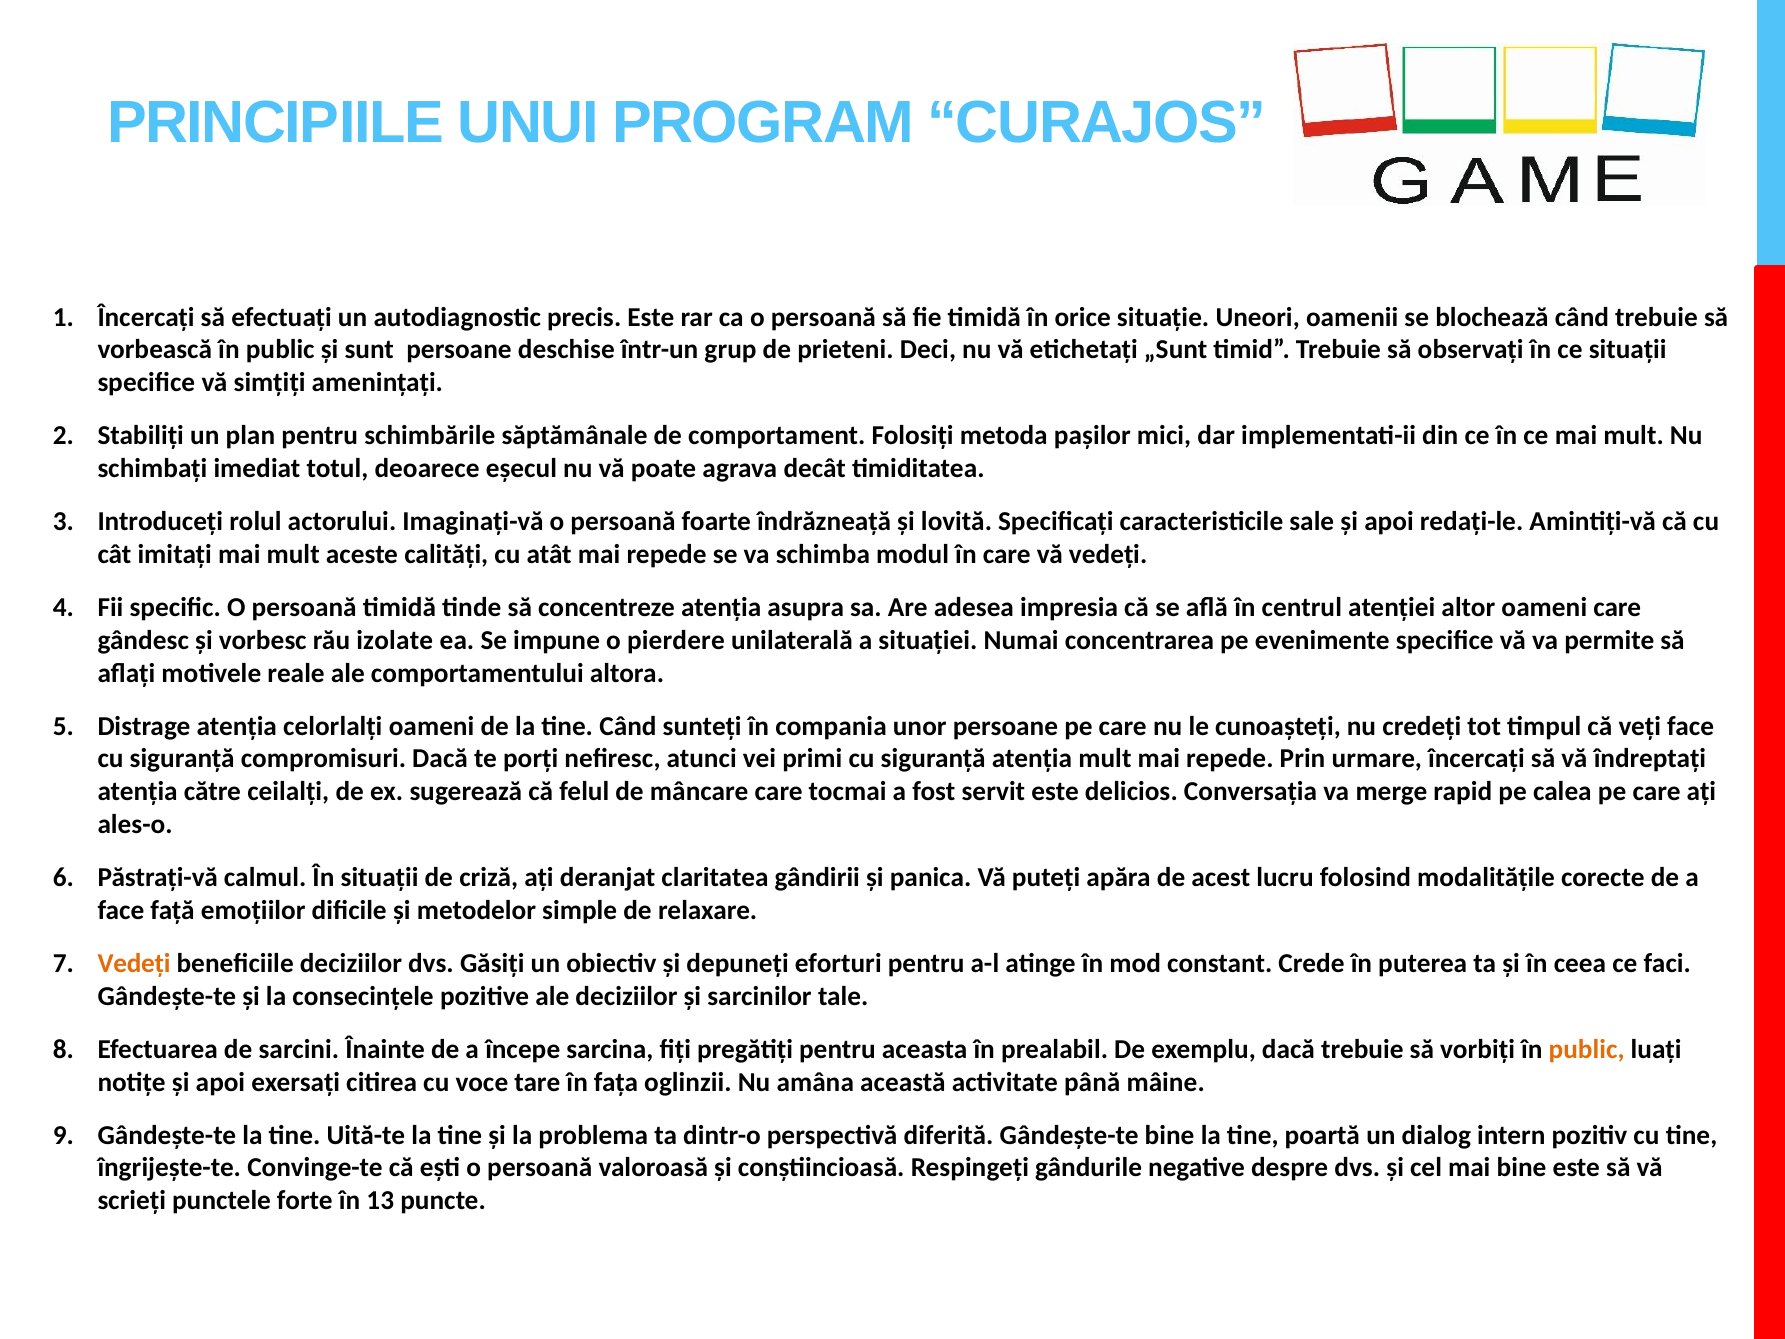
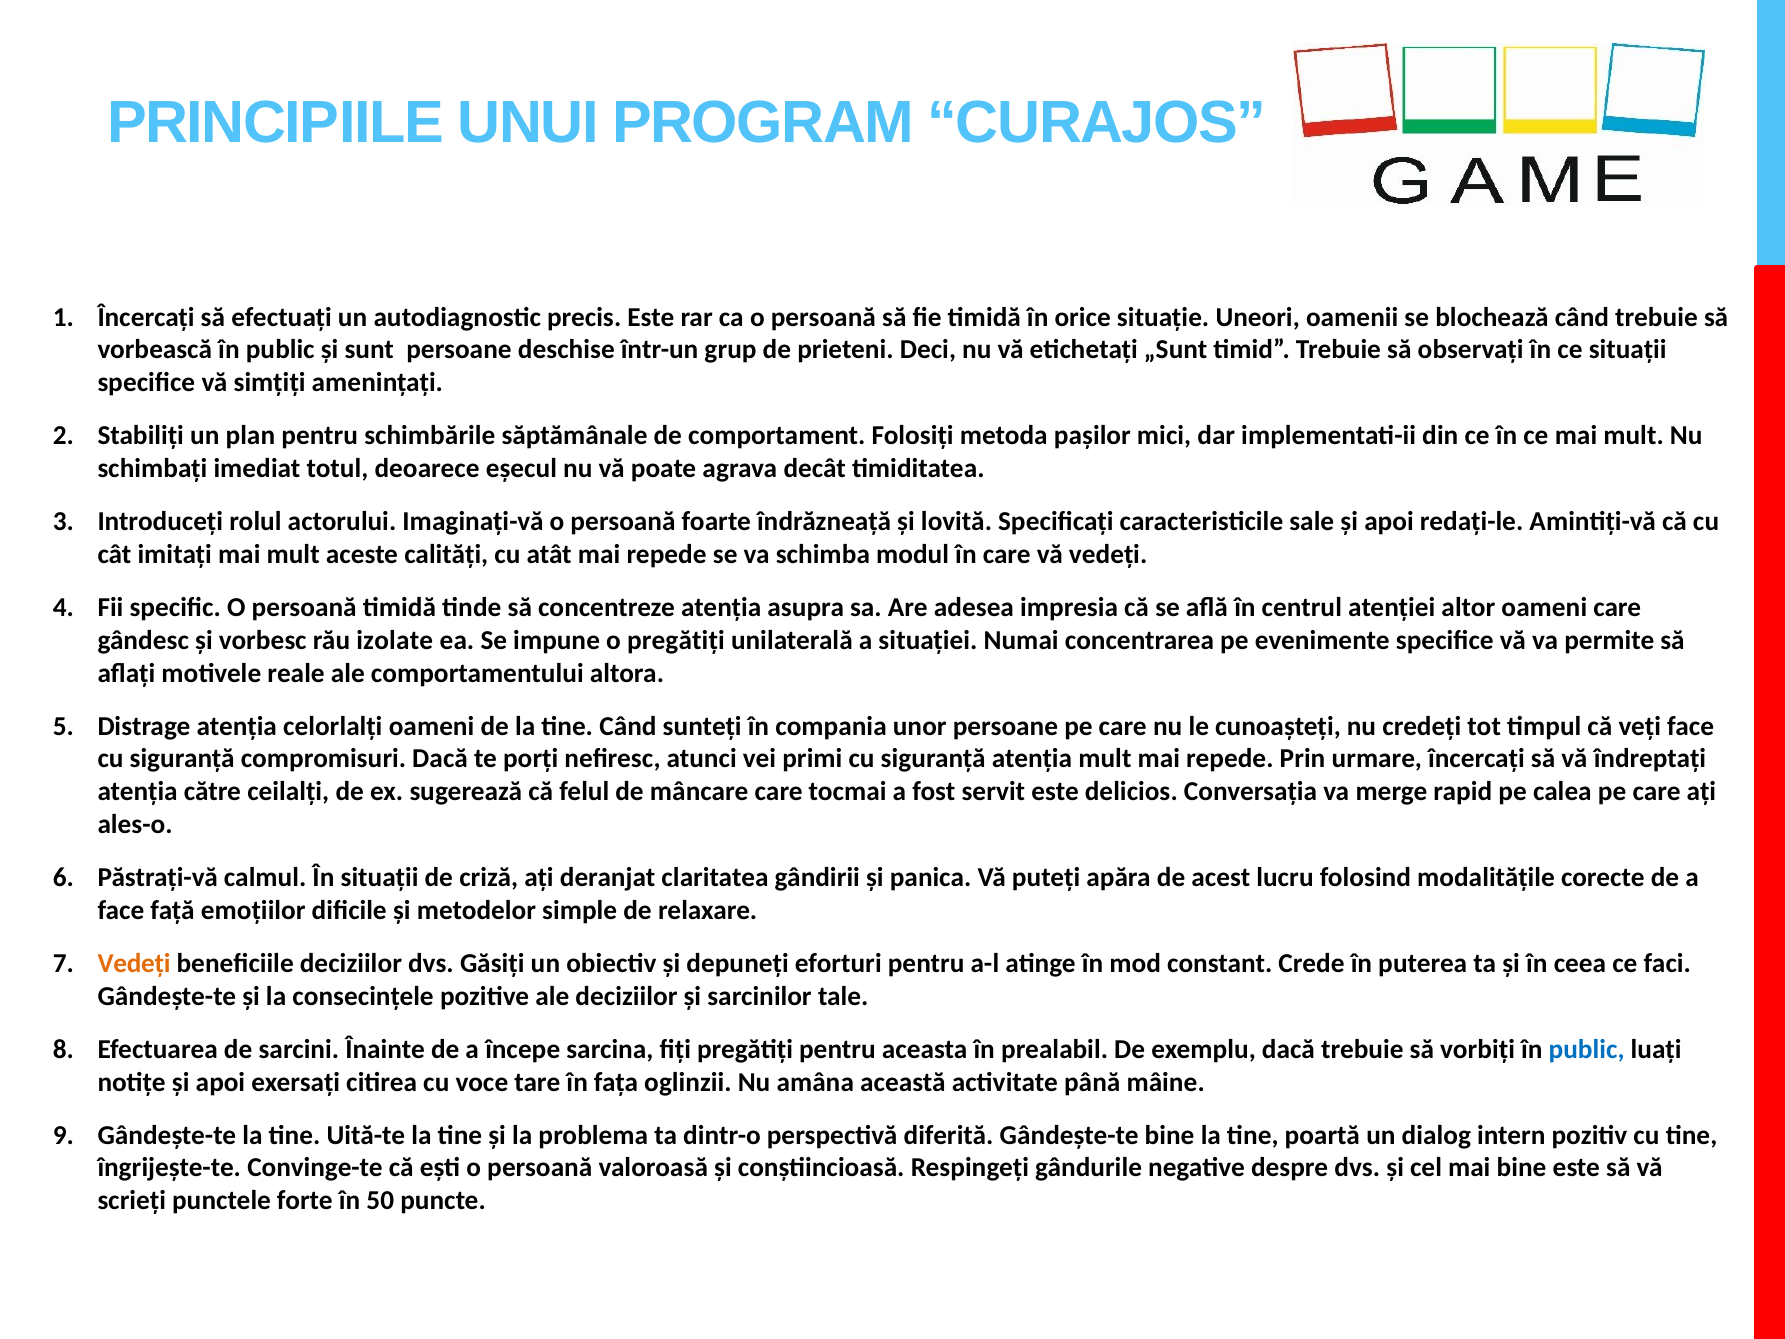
o pierdere: pierdere -> pregătiți (676, 640)
public colour: orange -> blue (1587, 1049)
13: 13 -> 50 (380, 1201)
